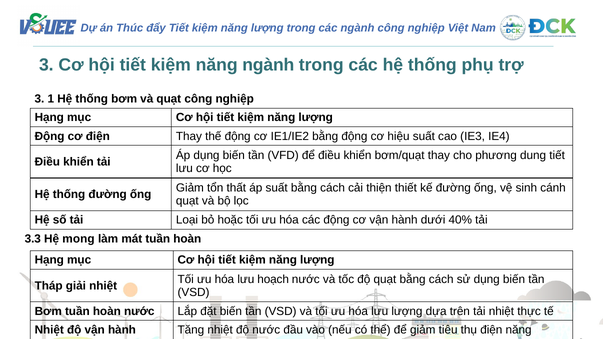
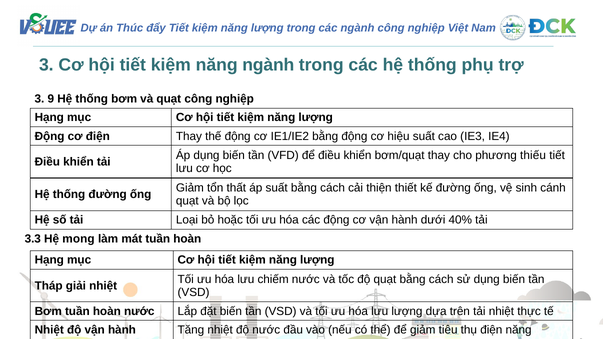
1: 1 -> 9 (51, 99)
dung: dung -> thiếu (533, 155)
hoạch: hoạch -> chiếm (273, 279)
